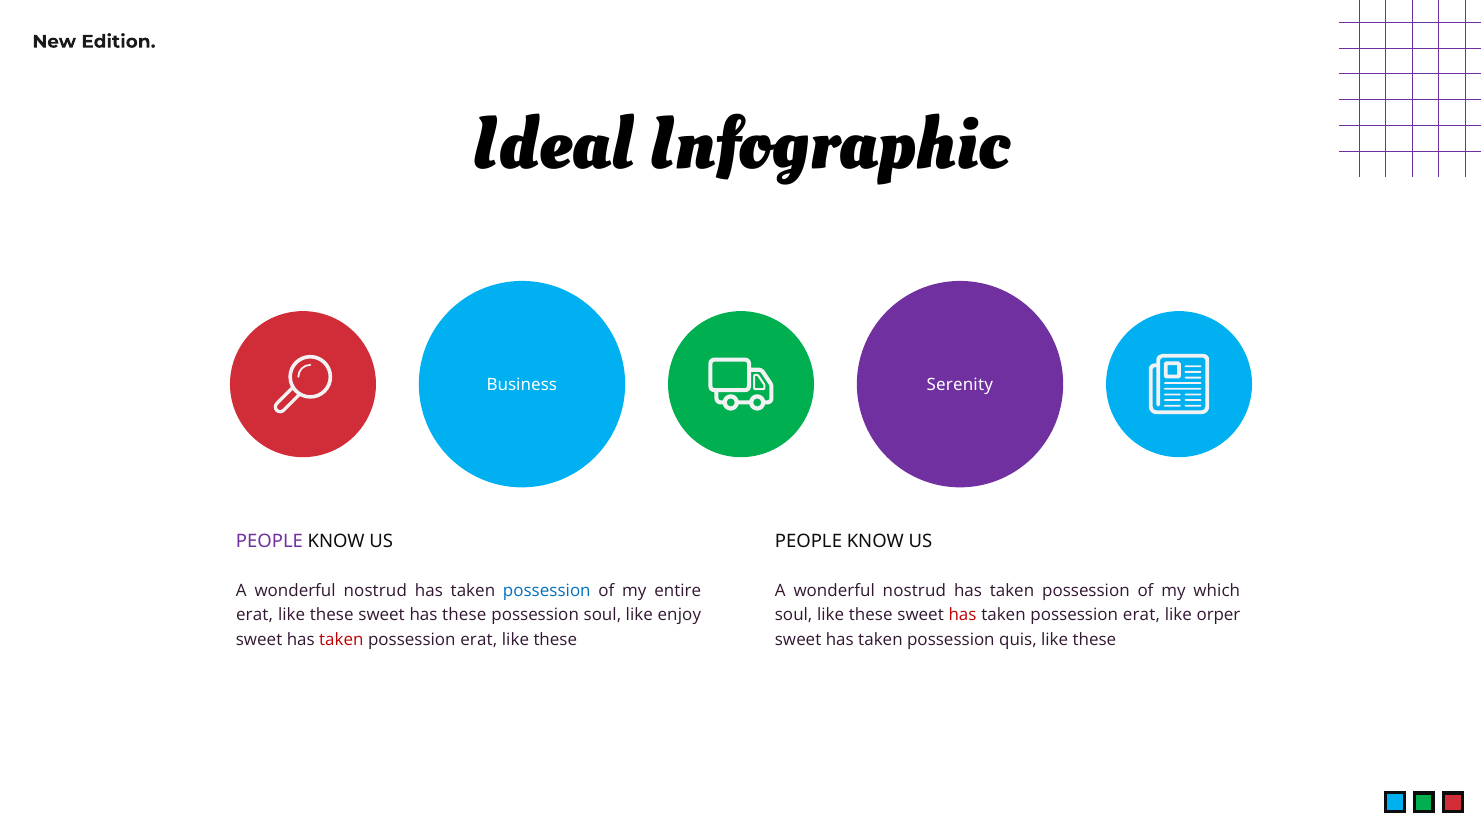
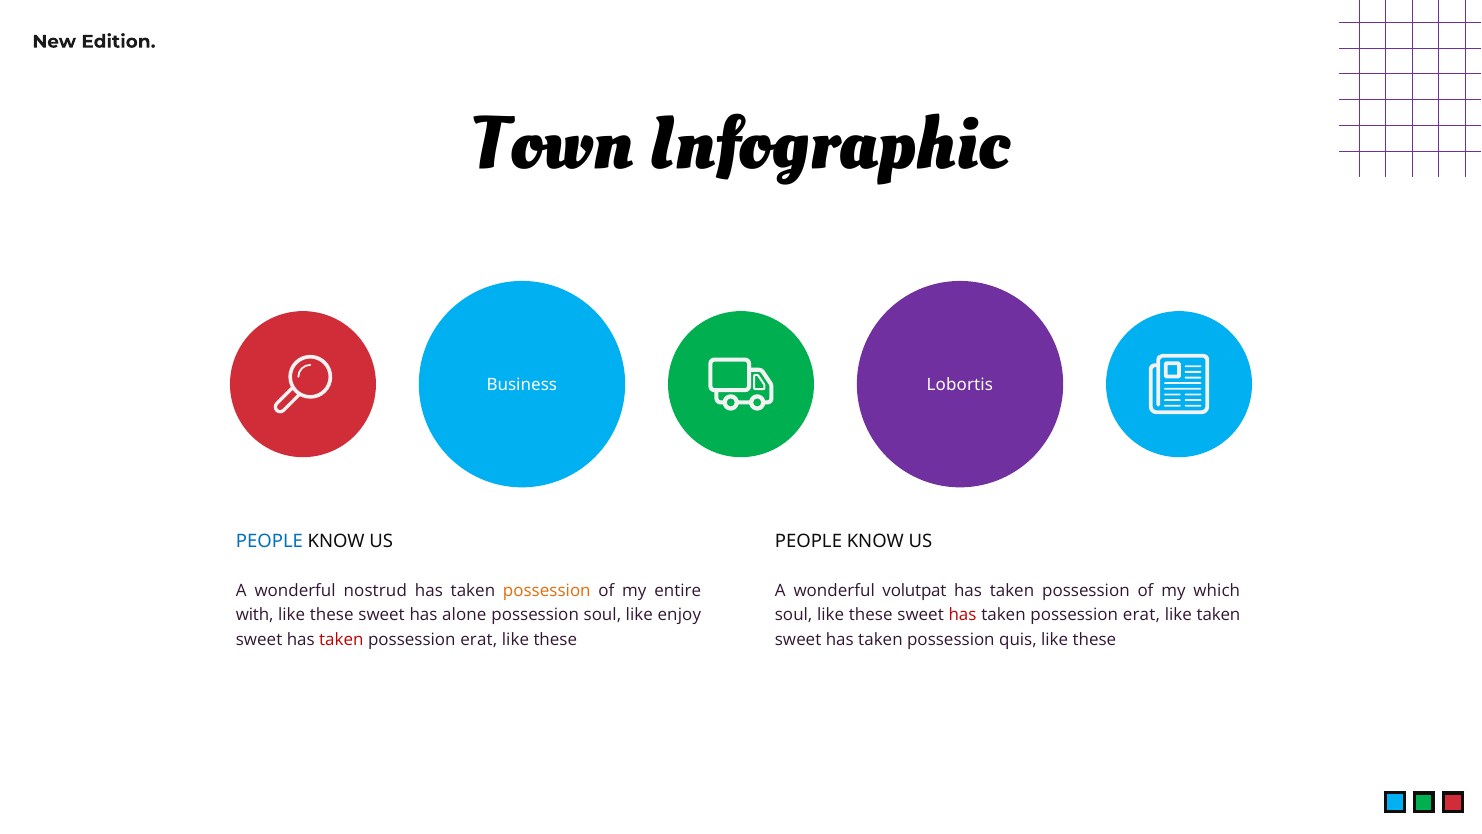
Ideal: Ideal -> Town (553, 144)
Serenity: Serenity -> Lobortis (960, 385)
PEOPLE colour: purple -> blue (269, 541)
possession colour: blue -> orange (547, 590)
nostrud: nostrud -> volutpat (914, 590)
erat: erat -> with (255, 615)
has these: these -> alone (464, 615)
like orper: orper -> taken (1219, 615)
